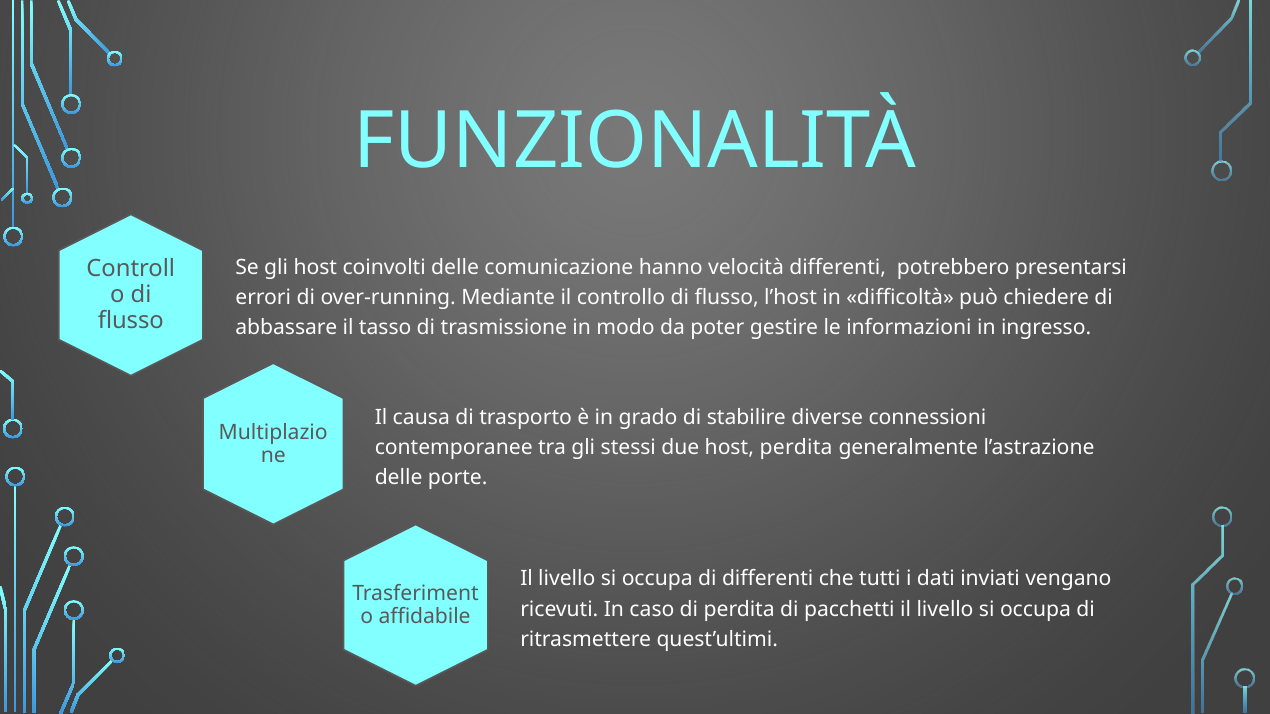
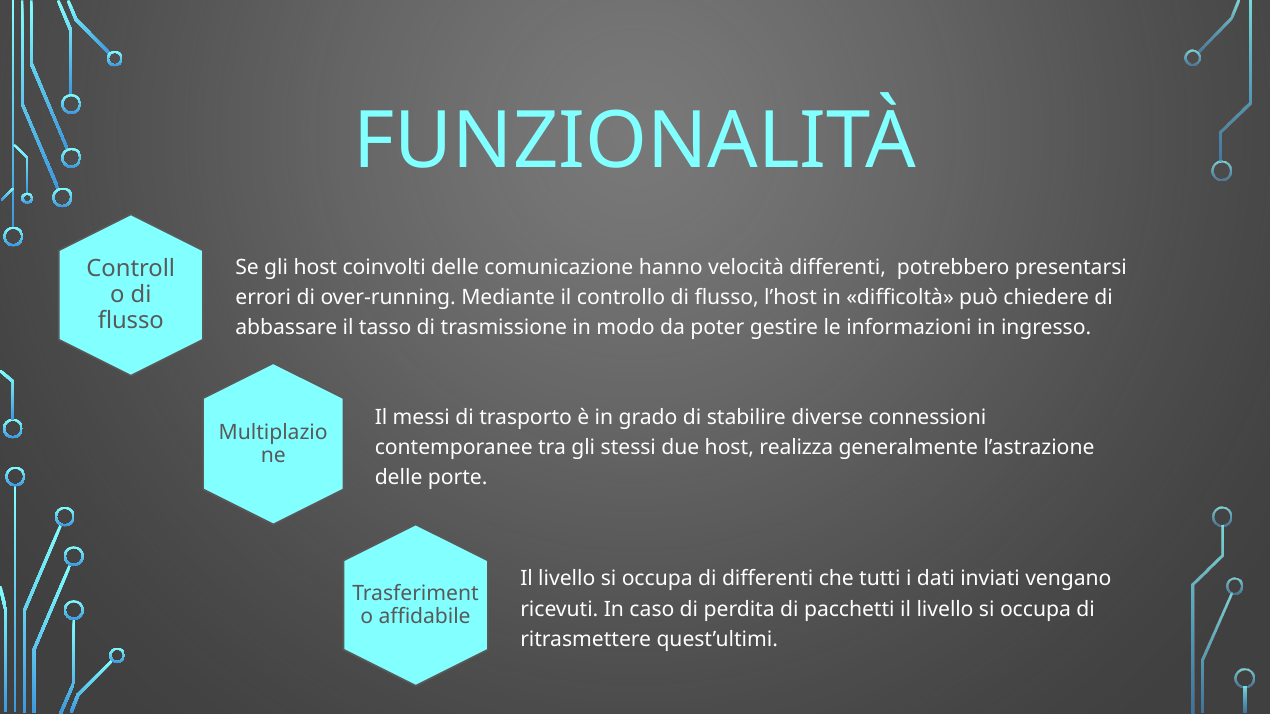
causa: causa -> messi (421, 417)
host perdita: perdita -> realizza (796, 448)
